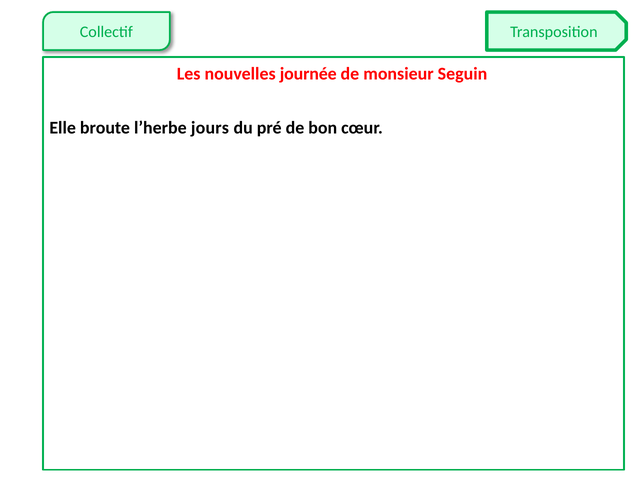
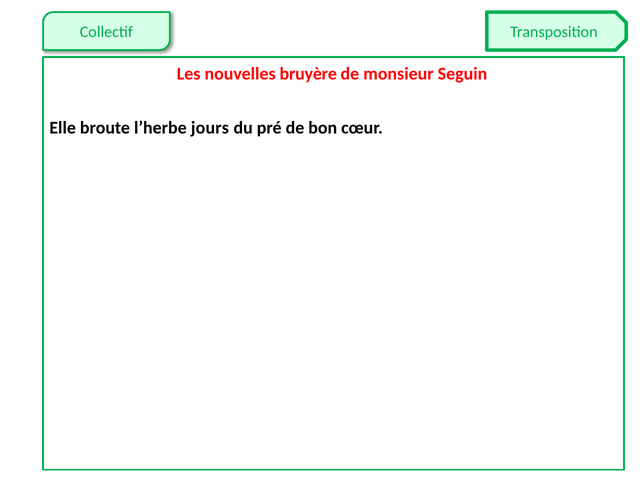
journée: journée -> bruyère (308, 74)
